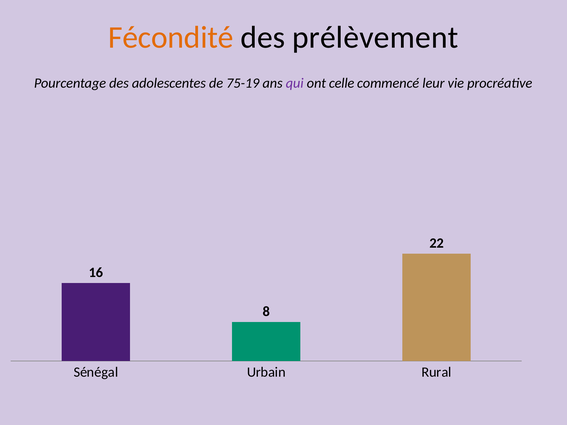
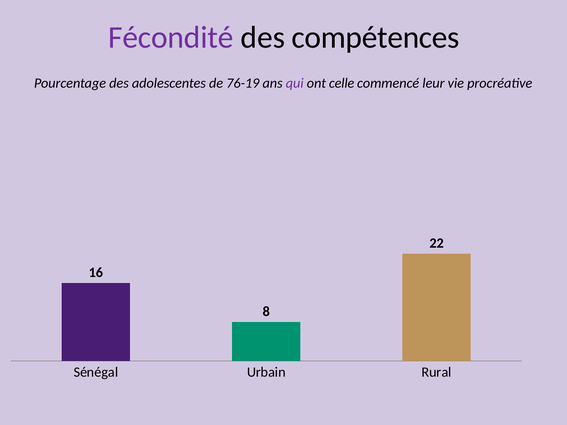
Fécondité colour: orange -> purple (171, 38)
prélèvement: prélèvement -> compétences (376, 38)
75-19: 75-19 -> 76-19 (243, 83)
